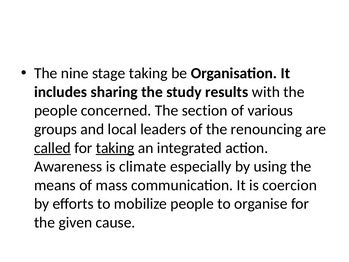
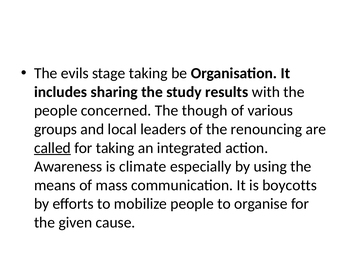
nine: nine -> evils (75, 73)
section: section -> though (205, 110)
taking underline: present -> none (115, 148)
coercion: coercion -> boycotts (290, 185)
